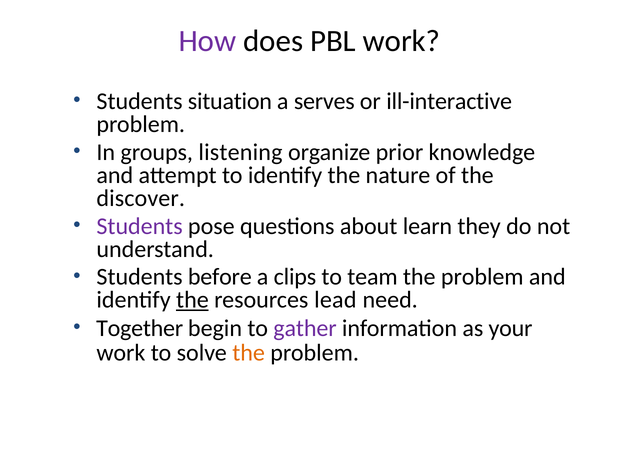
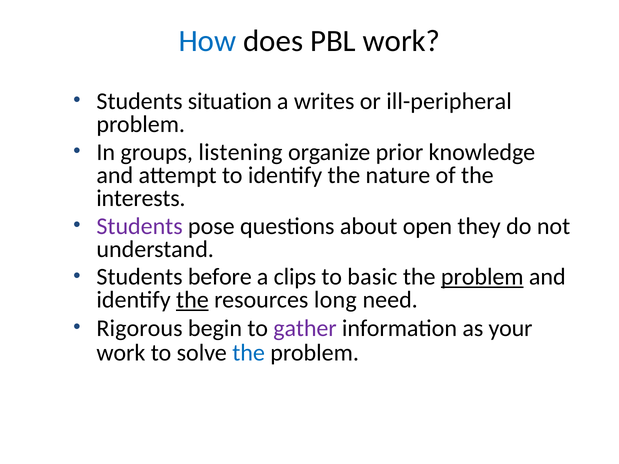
How colour: purple -> blue (207, 41)
serves: serves -> writes (324, 101)
ill-interactive: ill-interactive -> ill-peripheral (449, 101)
discover: discover -> interests (141, 198)
learn: learn -> open (427, 226)
team: team -> basic (372, 277)
problem underline: none -> present (482, 277)
lead: lead -> long (335, 300)
Together: Together -> Rigorous (140, 328)
the colour: orange -> blue (249, 353)
